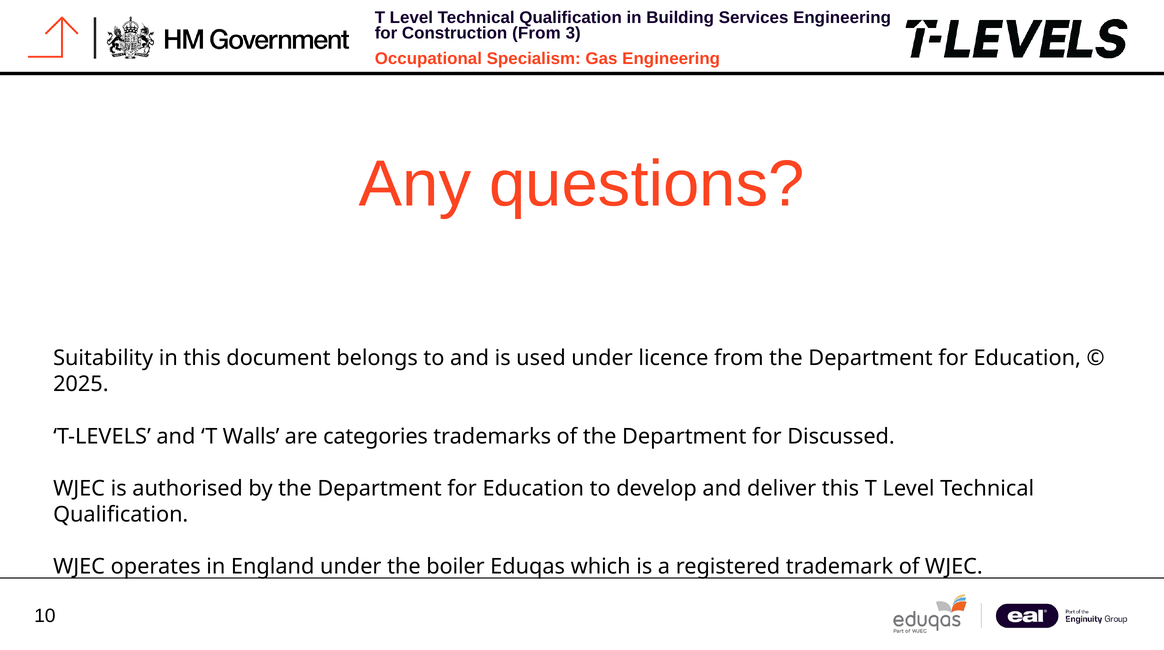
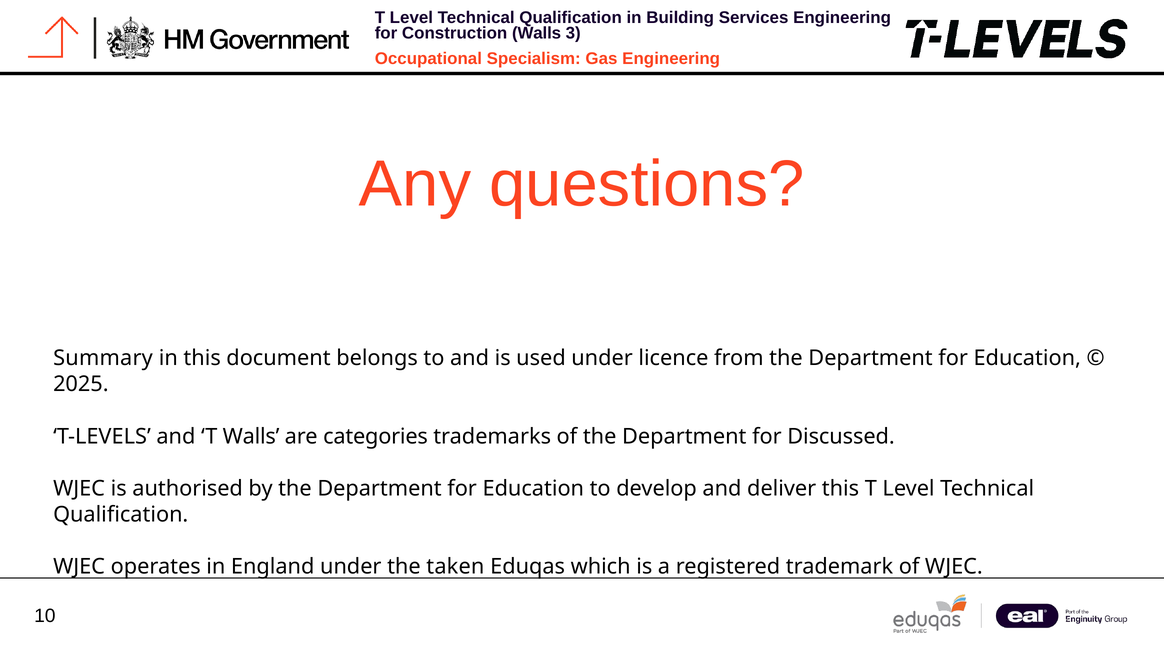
From: From -> Walls (537, 33)
Suitability: Suitability -> Summary (103, 359)
boiler: boiler -> taken (455, 567)
